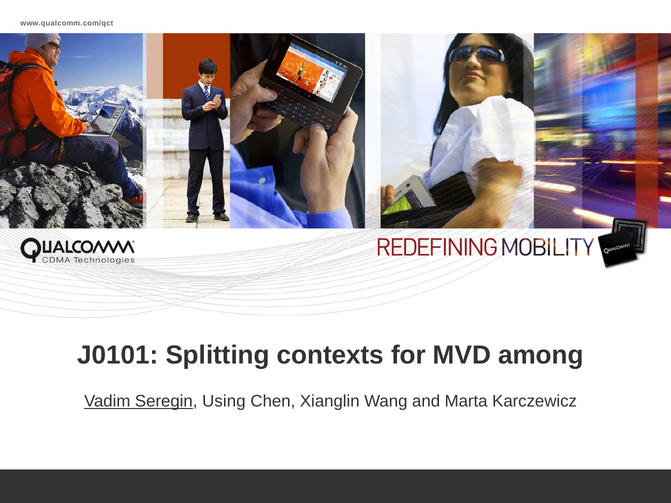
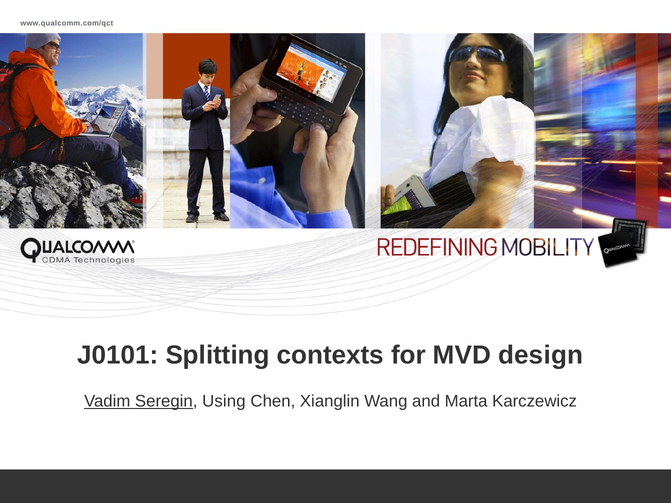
among: among -> design (541, 355)
